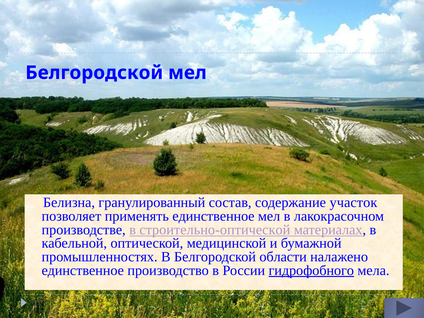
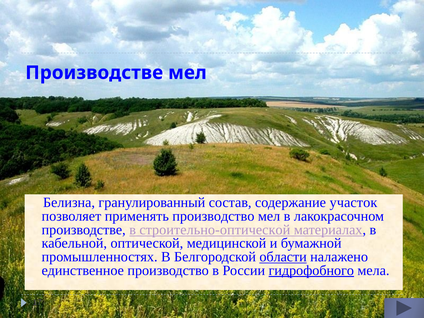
Белгородской: Белгородской -> Производстве (94, 73)
применять единственное: единственное -> производство (213, 216)
области underline: none -> present (283, 257)
